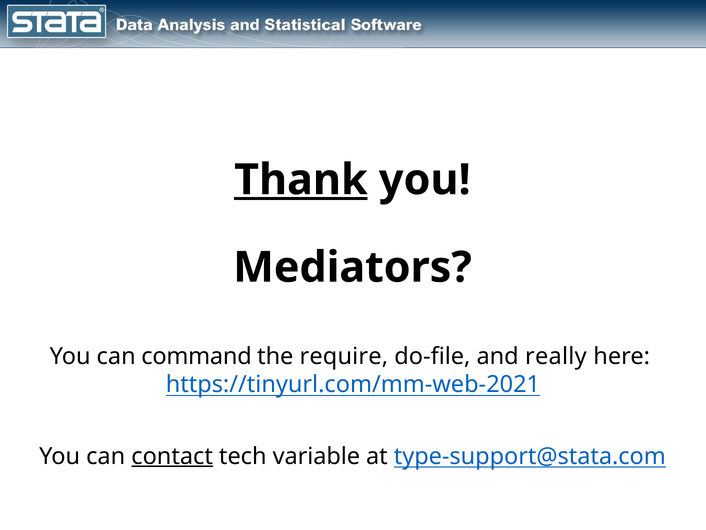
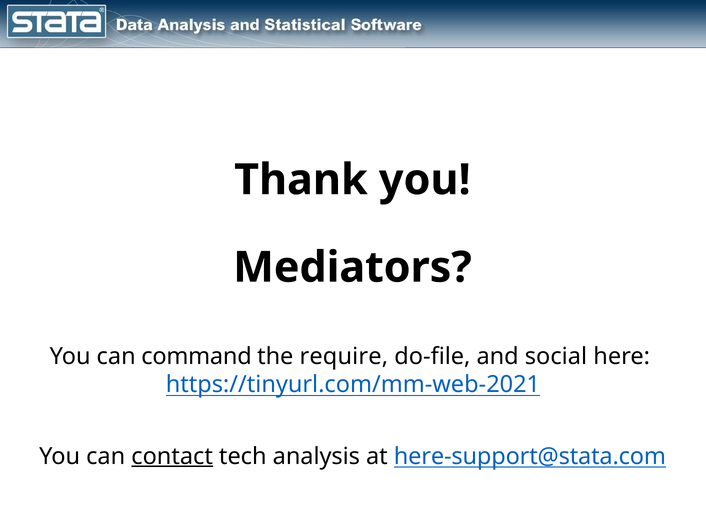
Thank underline: present -> none (301, 180)
really: really -> social (556, 356)
variable: variable -> analysis (316, 456)
type-support@stata.com: type-support@stata.com -> here-support@stata.com (530, 456)
